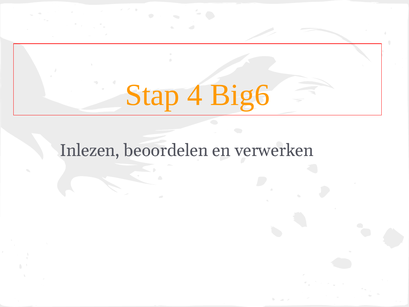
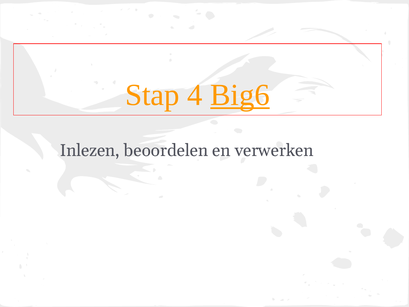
Big6 underline: none -> present (240, 95)
